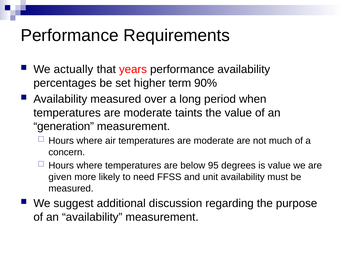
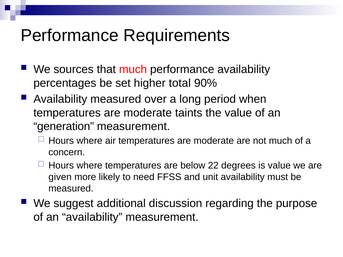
actually: actually -> sources (74, 69)
that years: years -> much (133, 69)
term: term -> total (180, 83)
95: 95 -> 22 (213, 166)
